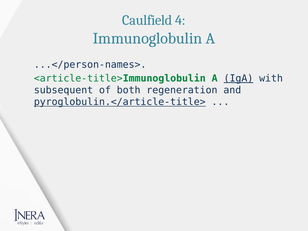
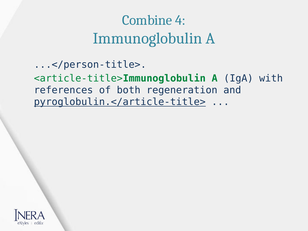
Caulfield: Caulfield -> Combine (147, 20)
...</person-names>: ...</person-names> -> ...</person-title> (90, 65)
IgA underline: present -> none (238, 78)
subsequent: subsequent -> references (63, 90)
